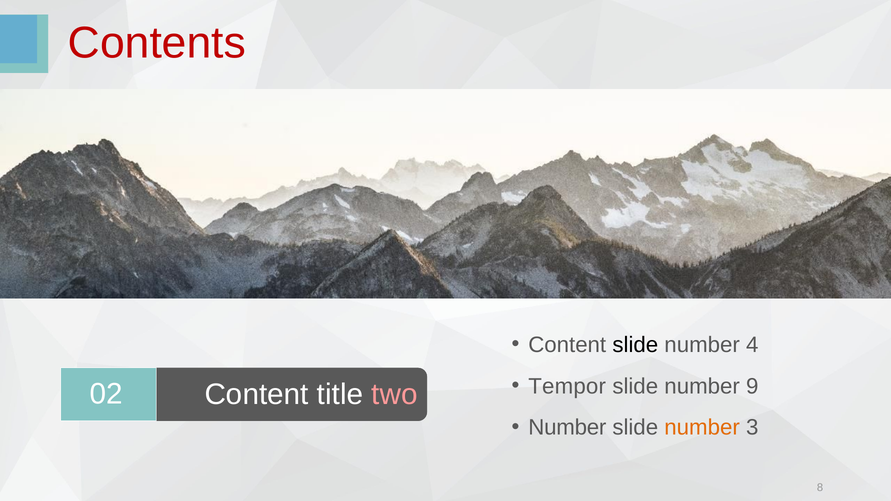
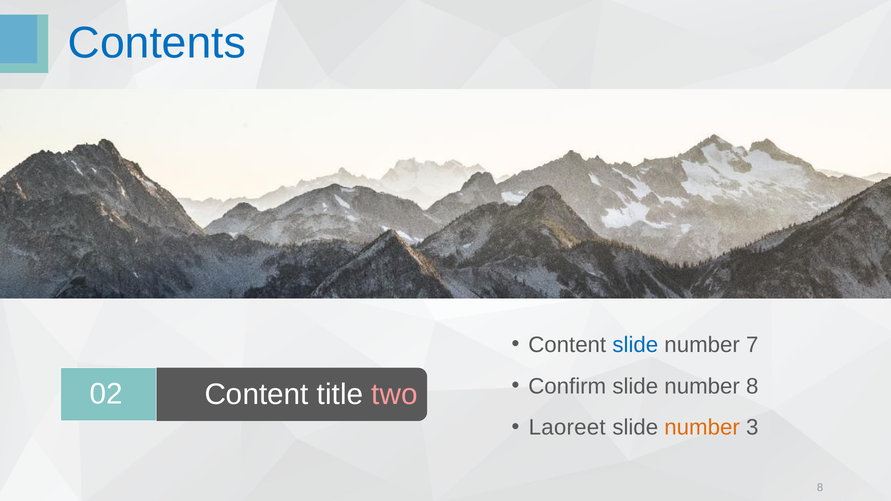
Contents colour: red -> blue (157, 43)
slide colour: black -> blue (635, 345)
4: 4 -> 7 (752, 345)
Tempor: Tempor -> Confirm (567, 386)
number 9: 9 -> 8 (752, 386)
Number: Number -> Laoreet (567, 428)
